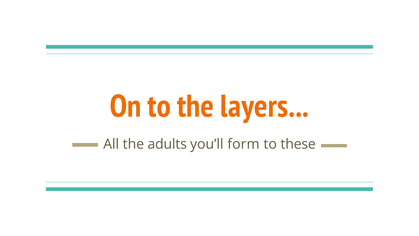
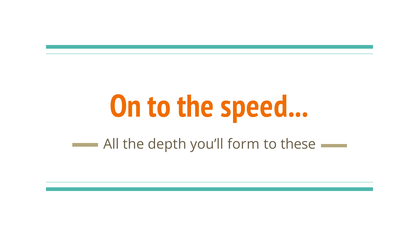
layers: layers -> speed (265, 106)
adults: adults -> depth (167, 144)
